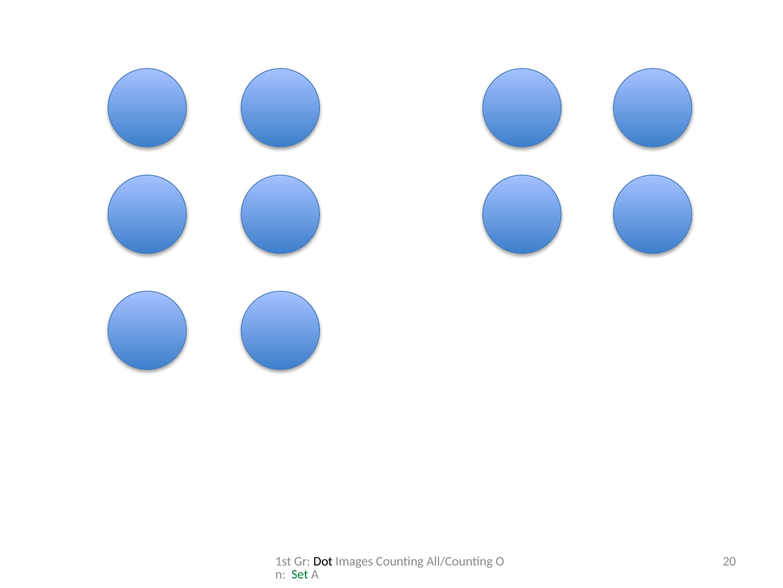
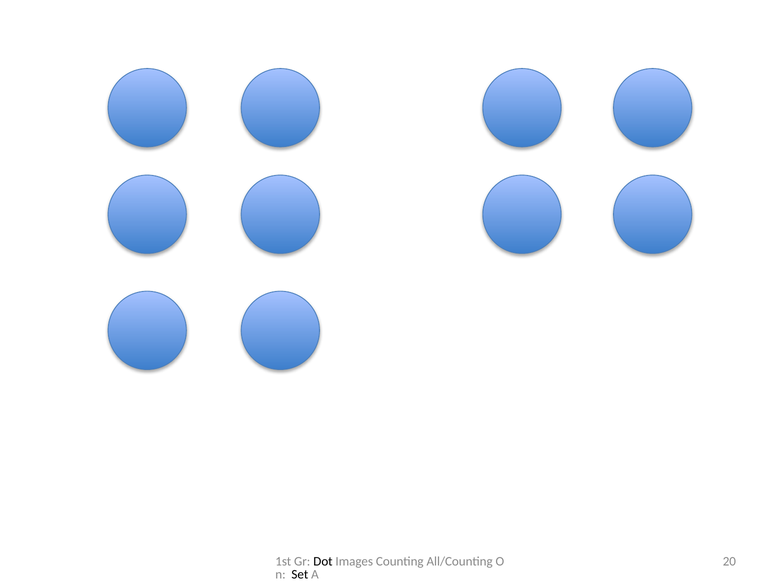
Set colour: green -> black (300, 574)
